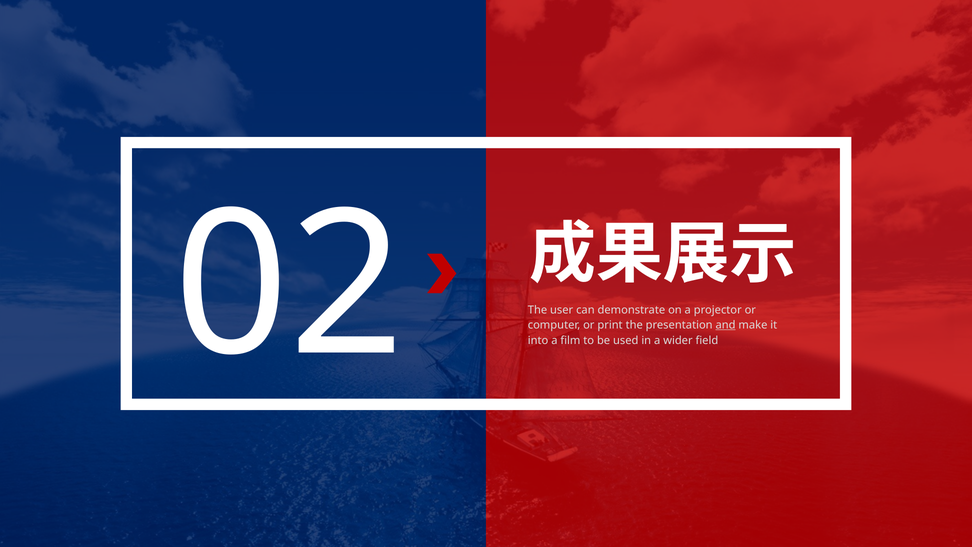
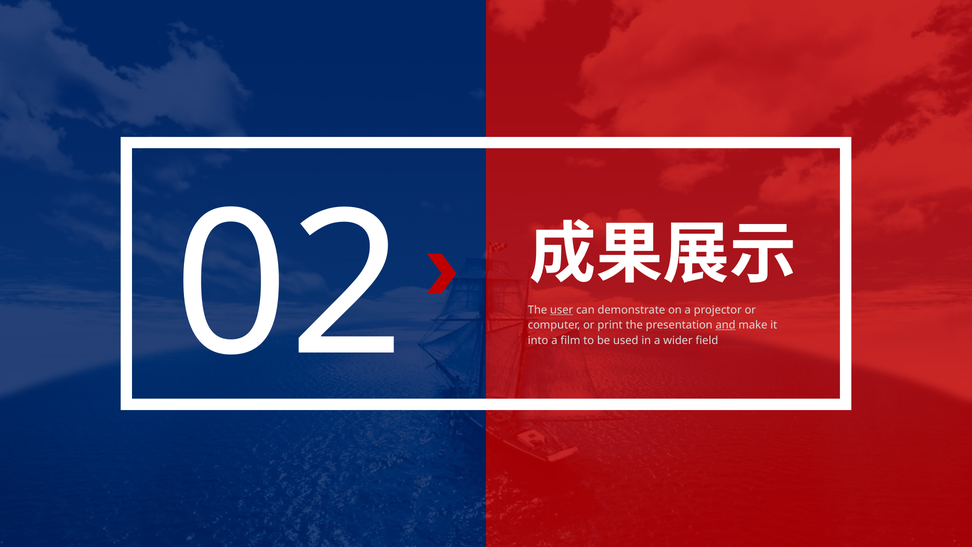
user underline: none -> present (562, 310)
